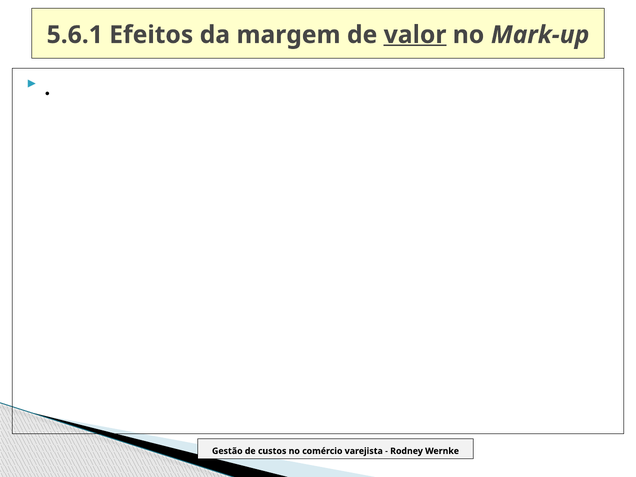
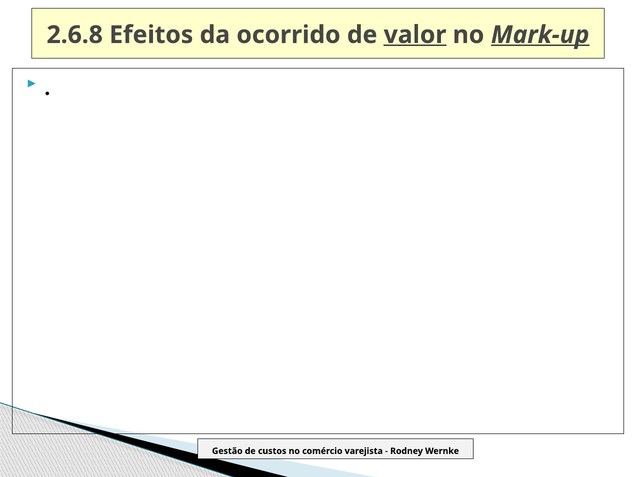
5.6.1: 5.6.1 -> 2.6.8 (75, 35)
margem: margem -> ocorrido (288, 35)
Mark-up underline: none -> present (540, 35)
